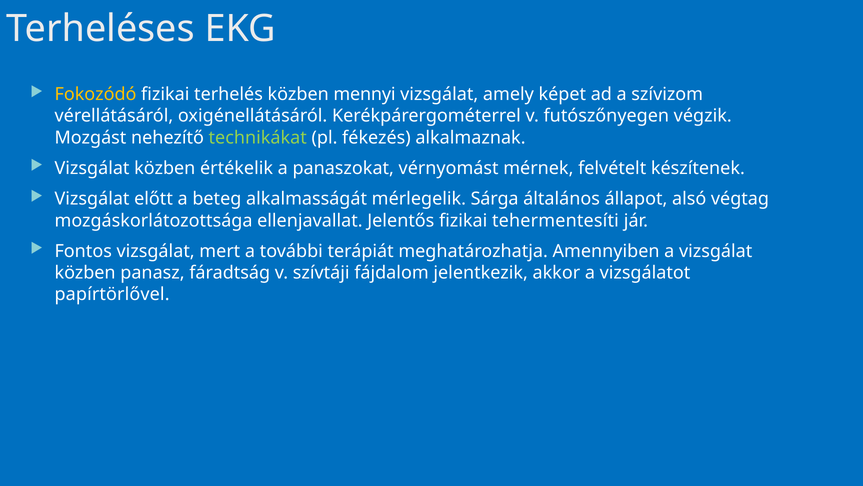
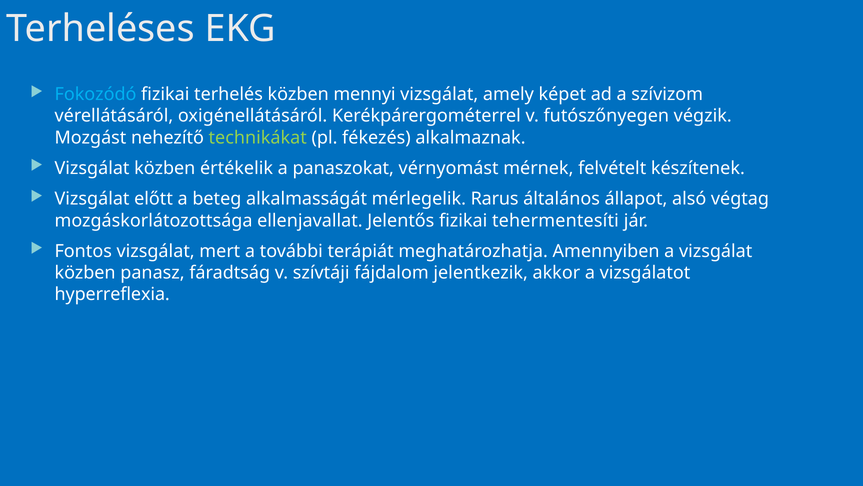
Fokozódó colour: yellow -> light blue (96, 94)
Sárga: Sárga -> Rarus (495, 199)
papírtörlővel: papírtörlővel -> hyperreflexia (112, 294)
